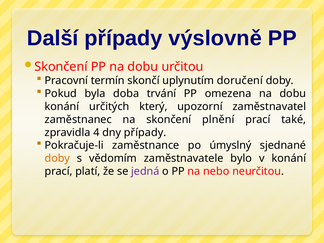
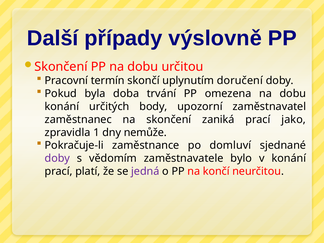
který: který -> body (153, 107)
plnění: plnění -> zaniká (218, 120)
také: také -> jako (294, 120)
4: 4 -> 1 (96, 132)
dny případy: případy -> nemůže (145, 132)
úmyslný: úmyslný -> domluví (230, 145)
doby colour: orange -> purple (57, 158)
nebo: nebo -> končí (216, 171)
